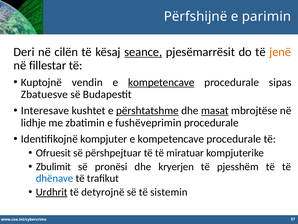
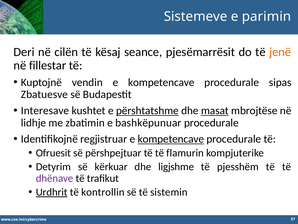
Përfshijnë: Përfshijnë -> Sistemeve (196, 17)
seance underline: present -> none (143, 52)
kompetencave underline: present -> none (161, 82)
fushëveprimin: fushëveprimin -> bashkëpunuar (148, 123)
kompjuter: kompjuter -> regjistruar (104, 139)
kompetencave underline: none -> present (171, 139)
miratuar: miratuar -> flamurin (185, 153)
Zbulimit: Zbulimit -> Detyrim (53, 166)
pronësi: pronësi -> kërkuar (111, 166)
kryerjen: kryerjen -> ligjshme (176, 166)
dhënave colour: blue -> purple (55, 178)
detyrojnë: detyrojnë -> kontrollin (103, 192)
